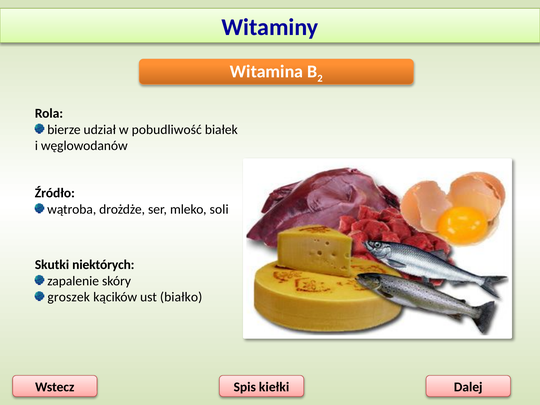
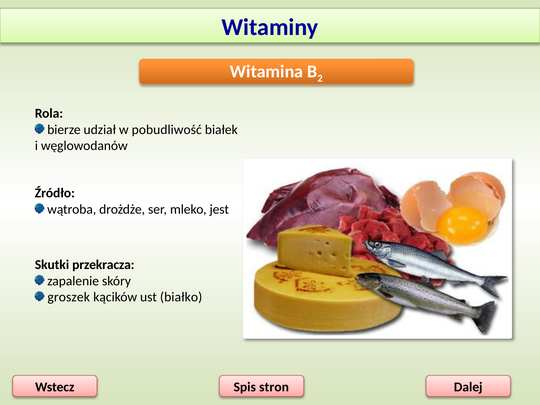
soli: soli -> jest (219, 209)
niektórych: niektórych -> przekracza (103, 265)
kiełki: kiełki -> stron (274, 387)
